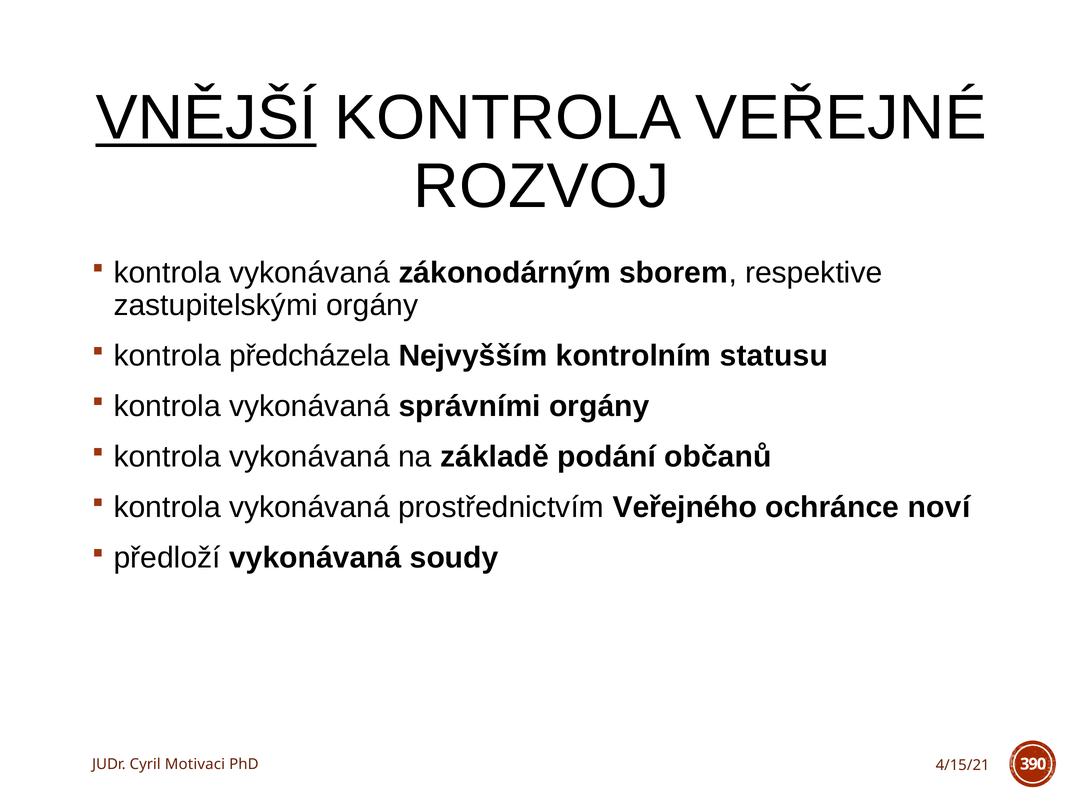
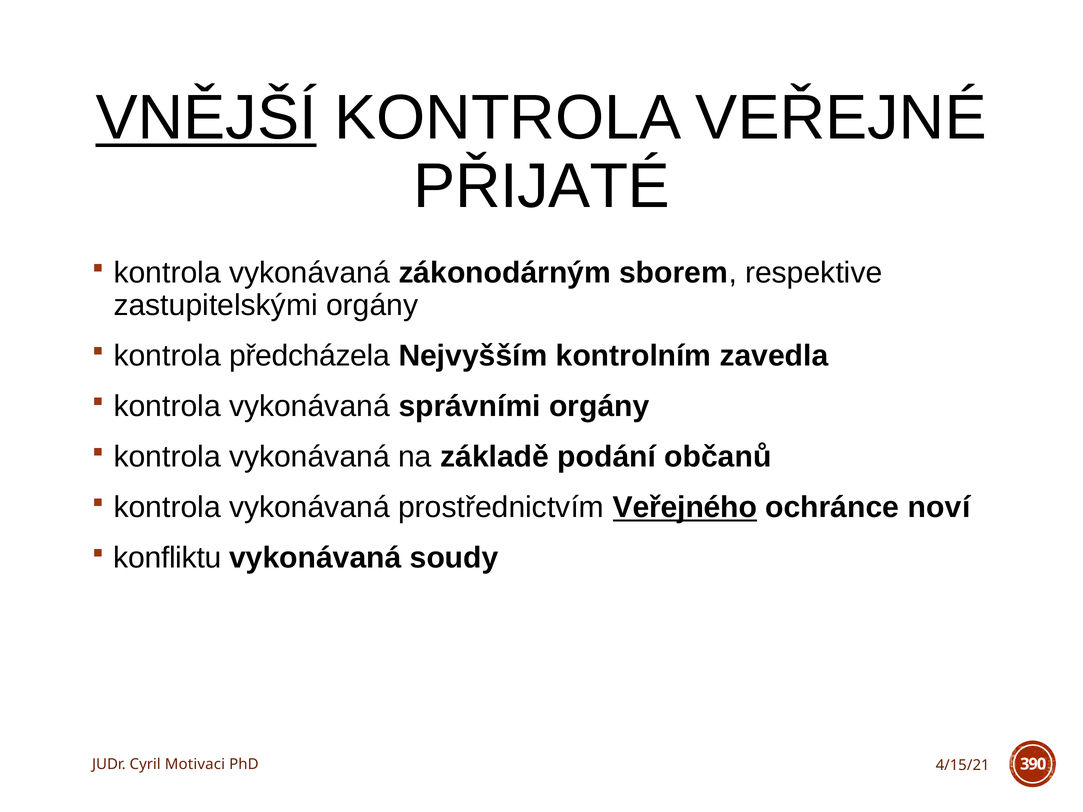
ROZVOJ: ROZVOJ -> PŘIJATÉ (542, 186)
statusu: statusu -> zavedla (774, 356)
Veřejného underline: none -> present (685, 508)
předloží: předloží -> konfliktu (167, 558)
